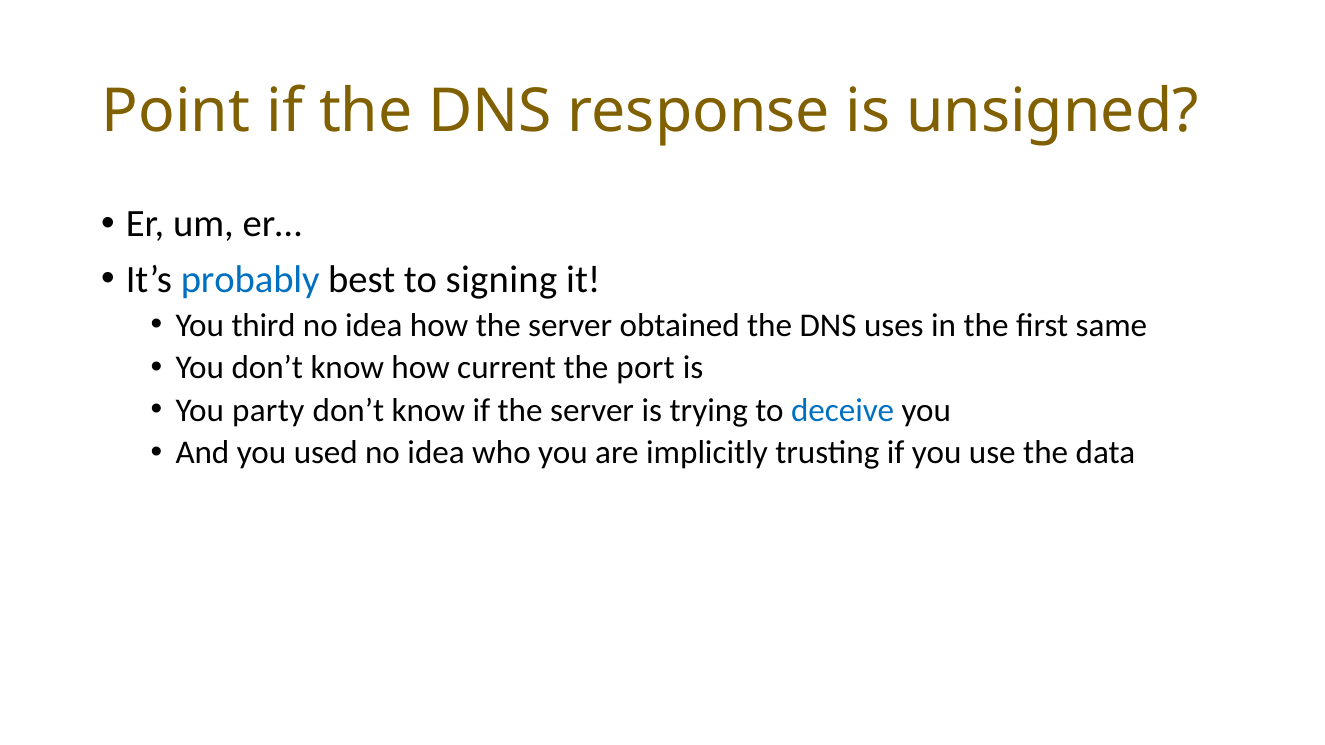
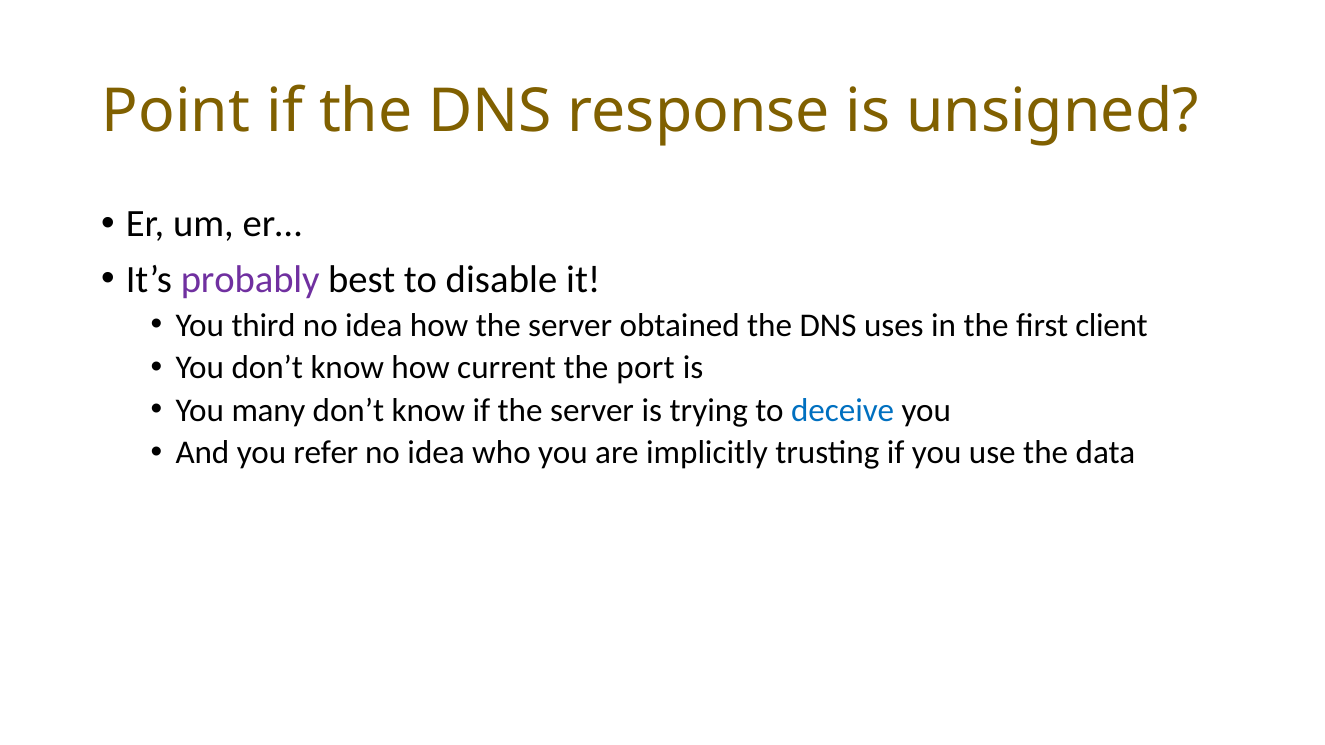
probably colour: blue -> purple (250, 280)
signing: signing -> disable (502, 280)
same: same -> client (1112, 325)
party: party -> many (268, 411)
used: used -> refer (326, 453)
